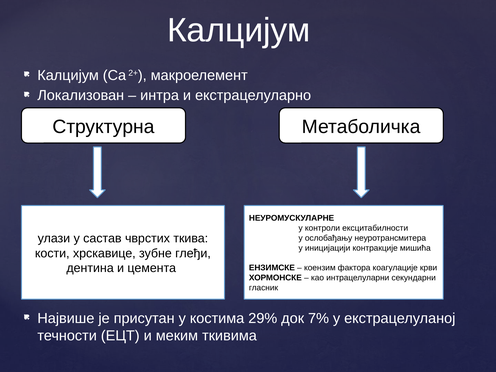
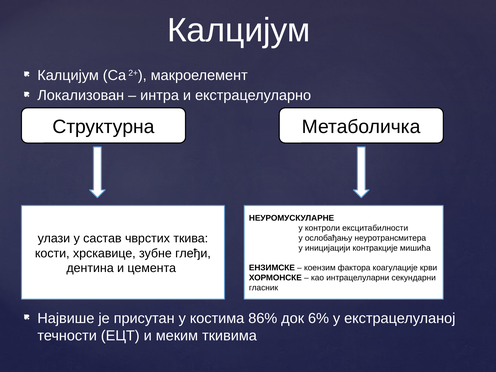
29%: 29% -> 86% (263, 318)
7%: 7% -> 6% (319, 318)
